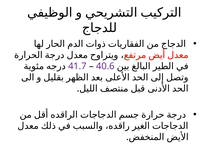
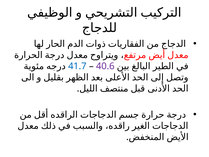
41.7 colour: purple -> blue (77, 66)
